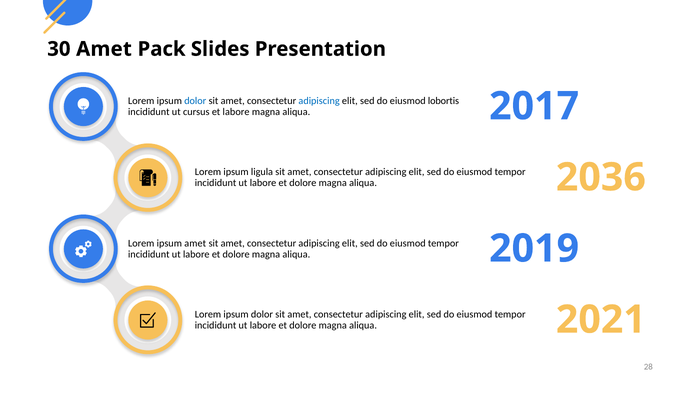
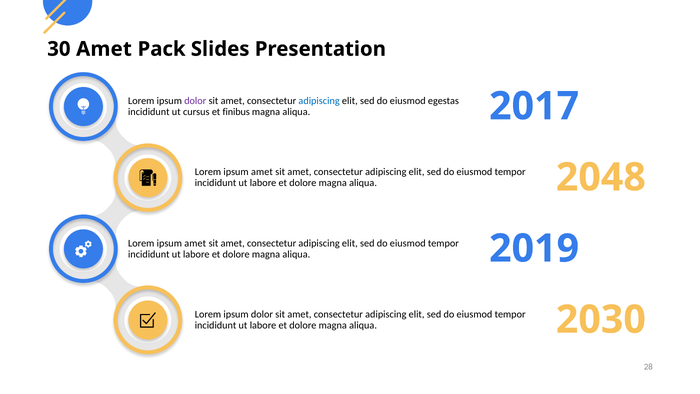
dolor colour: blue -> purple (195, 101)
lobortis: lobortis -> egestas (443, 101)
et labore: labore -> finibus (236, 112)
ligula: ligula -> amet (262, 172)
2036: 2036 -> 2048 (601, 177)
2021: 2021 -> 2030 (601, 320)
